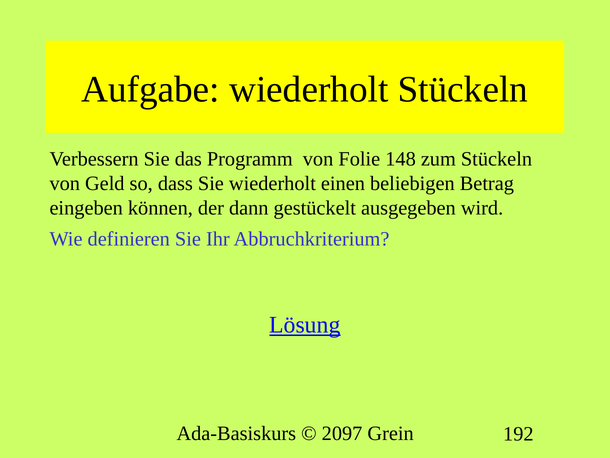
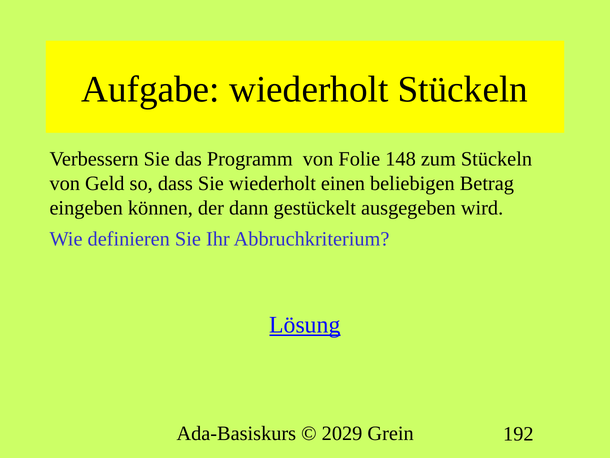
2097: 2097 -> 2029 (342, 433)
